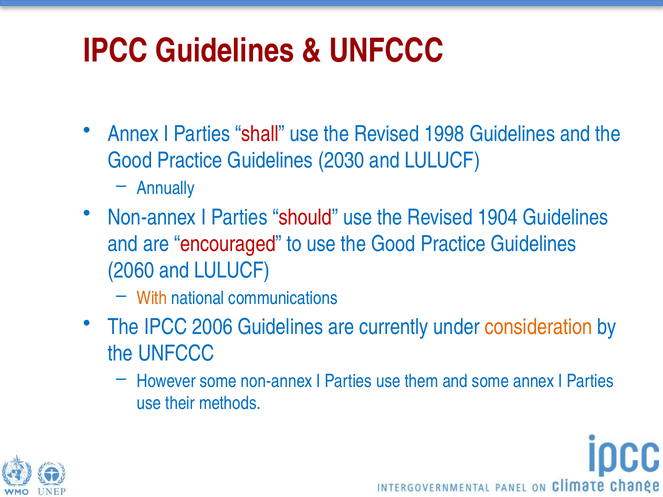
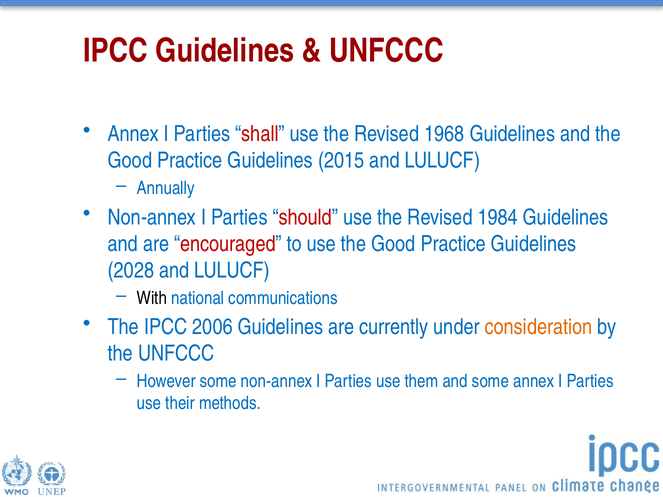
1998: 1998 -> 1968 (444, 134)
2030: 2030 -> 2015 (341, 161)
1904: 1904 -> 1984 (498, 217)
2060: 2060 -> 2028 (131, 270)
With colour: orange -> black (152, 298)
